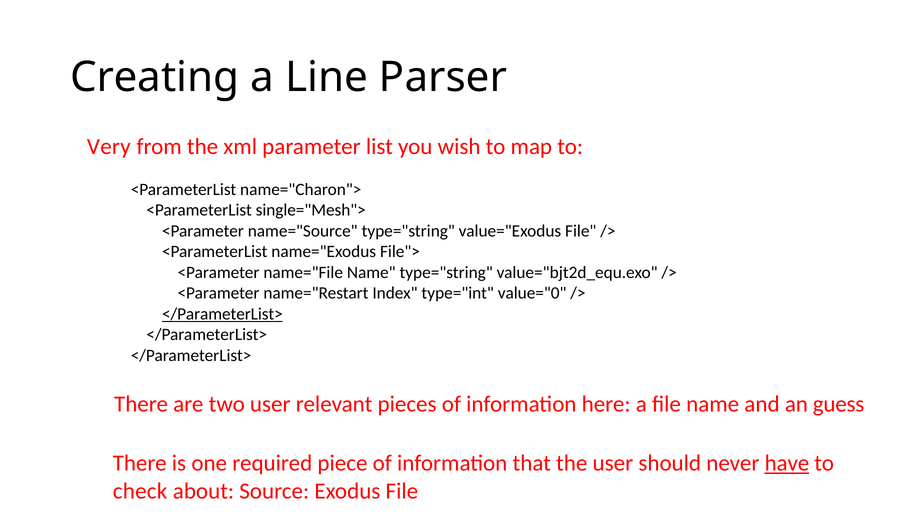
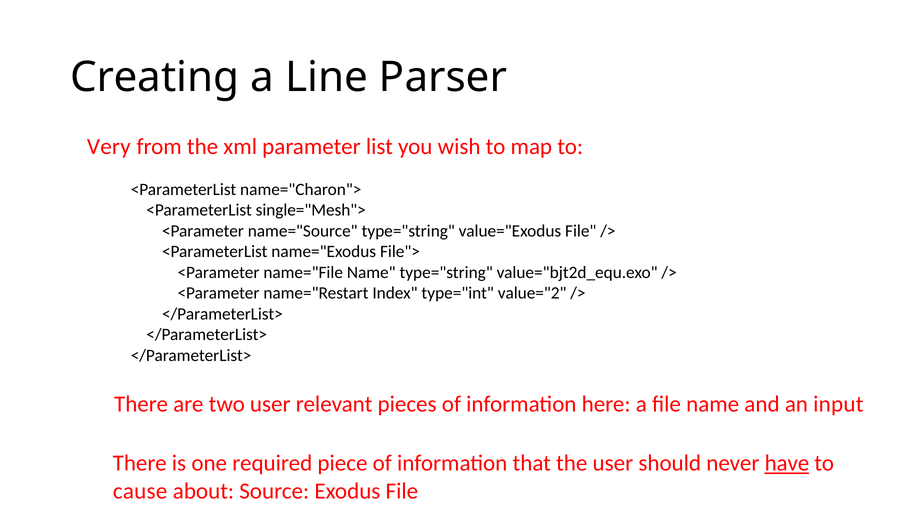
value="0: value="0 -> value="2 (532, 293)
</ParameterList> underline: present -> none (222, 314)
guess: guess -> input (838, 404)
check: check -> cause (140, 491)
